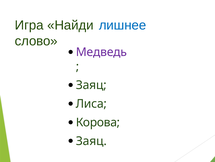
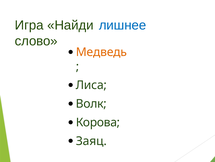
Медведь colour: purple -> orange (101, 52)
Заяц: Заяц -> Лиса (91, 85)
Лиса: Лиса -> Волк (91, 103)
